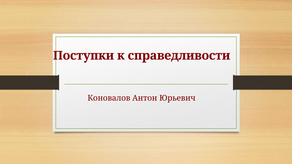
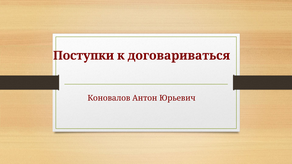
справедливости: справедливости -> договариваться (179, 56)
